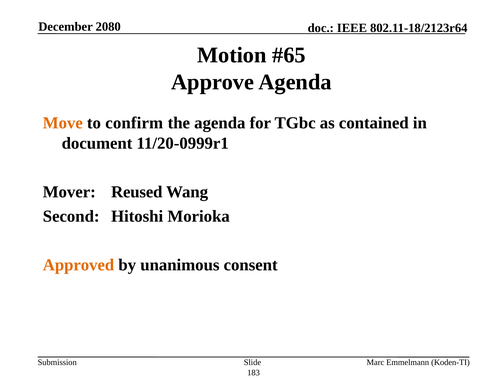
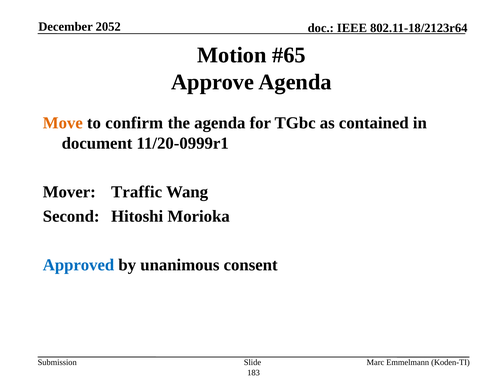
2080: 2080 -> 2052 (108, 27)
Reused: Reused -> Traffic (137, 192)
Approved colour: orange -> blue (79, 264)
